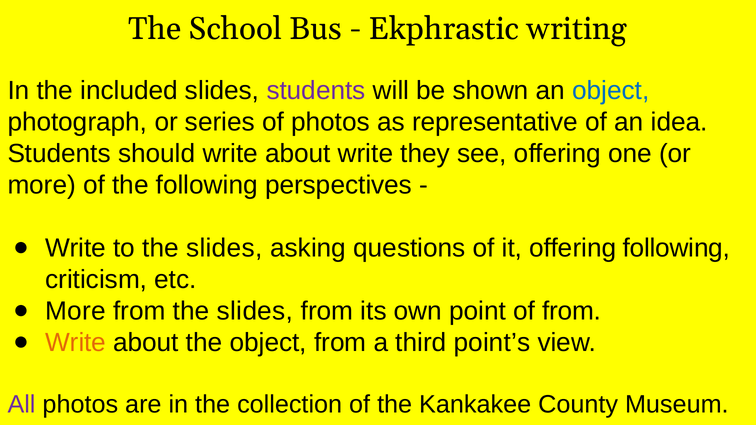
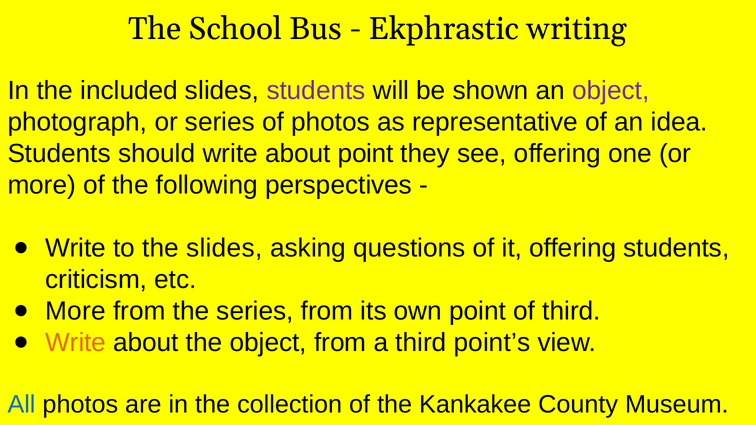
object colour: blue -> purple (611, 91)
about write: write -> point (366, 154)
offering following: following -> students (676, 248)
from the slides: slides -> series (255, 311)
of from: from -> third (571, 311)
All colour: purple -> blue (21, 405)
